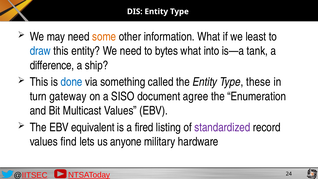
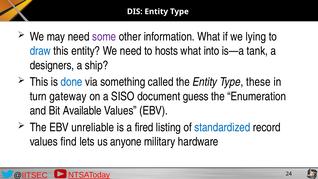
some colour: orange -> purple (104, 37)
least: least -> lying (256, 37)
bytes: bytes -> hosts (166, 51)
difference: difference -> designers (52, 65)
agree: agree -> guess (196, 96)
Multicast: Multicast -> Available (82, 111)
equivalent: equivalent -> unreliable (93, 127)
standardized colour: purple -> blue (222, 127)
